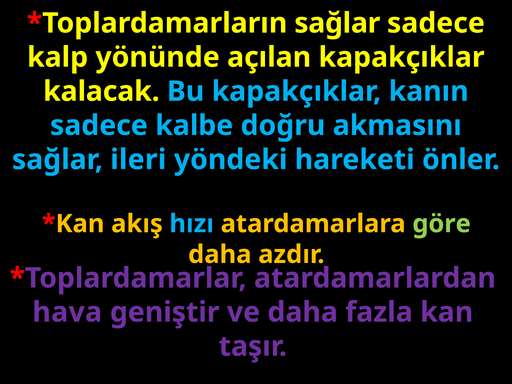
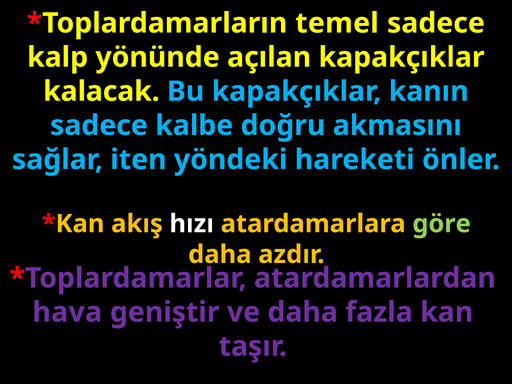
sağlar: sağlar -> temel (337, 23)
ileri: ileri -> iten (138, 160)
hızı colour: light blue -> white (192, 224)
